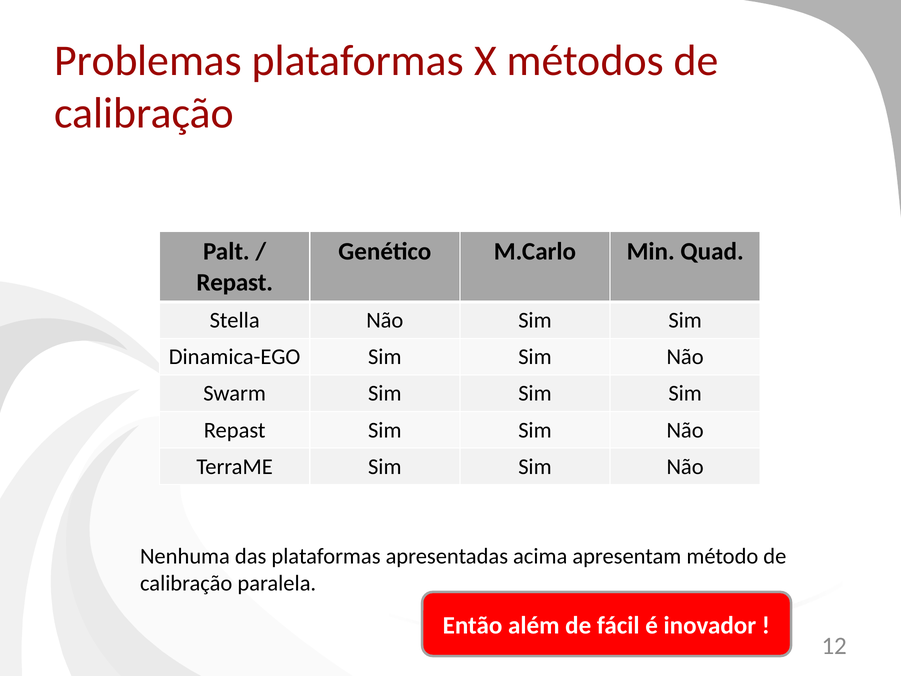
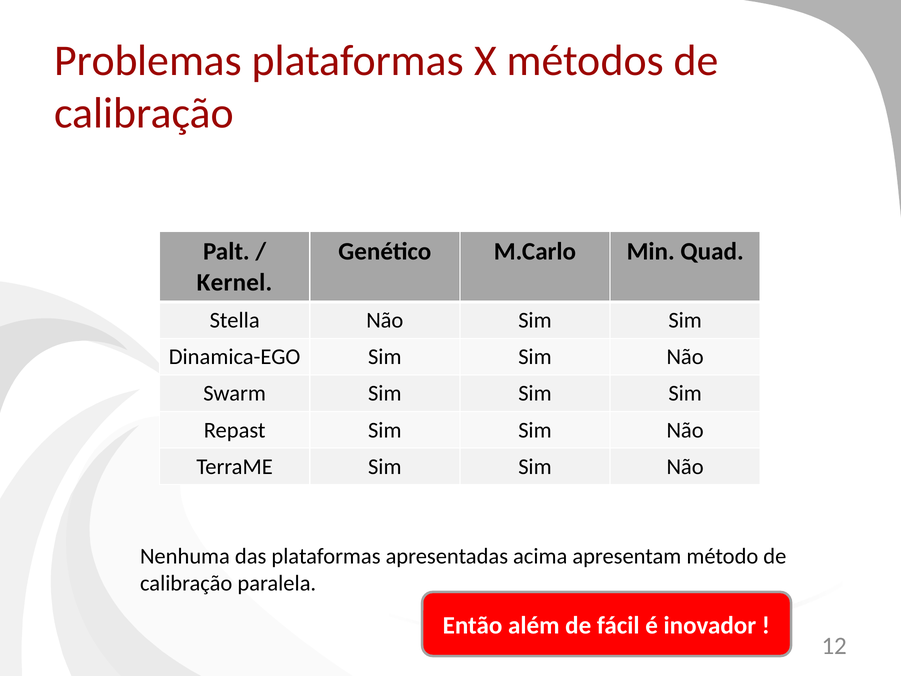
Repast: Repast -> Kernel (235, 282)
